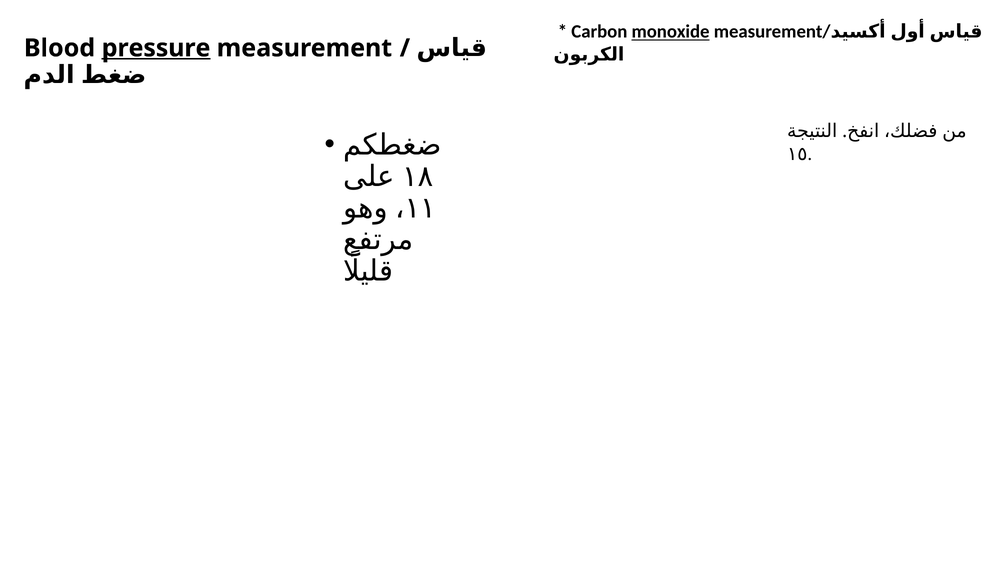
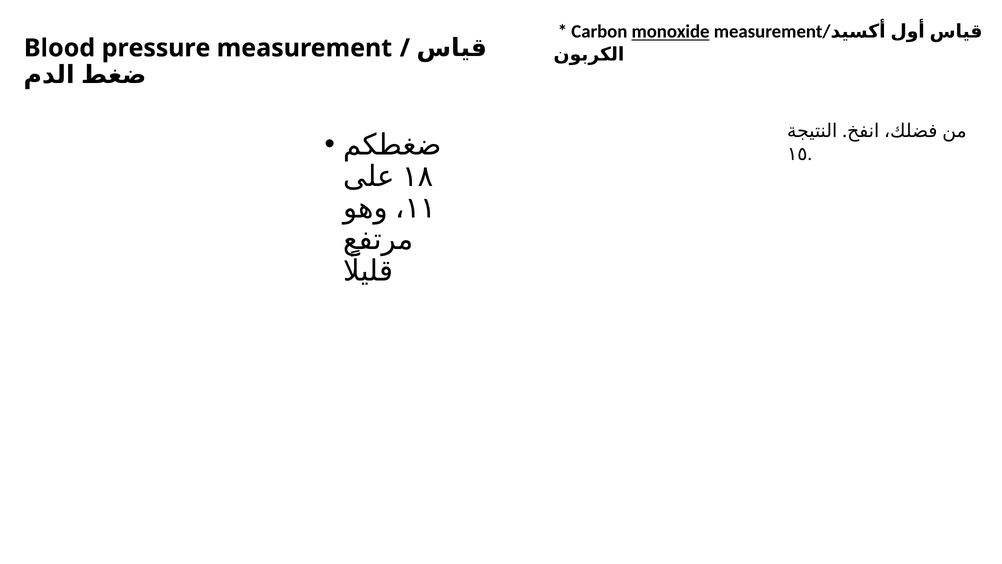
pressure underline: present -> none (156, 48)
